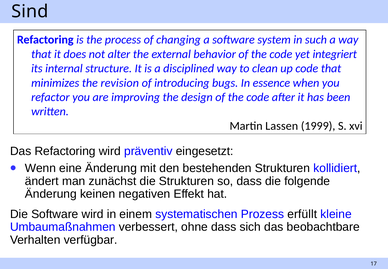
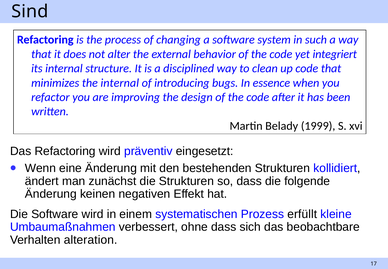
the revision: revision -> internal (120, 83)
Lassen: Lassen -> Belady (282, 126)
verfügbar: verfügbar -> alteration (91, 240)
